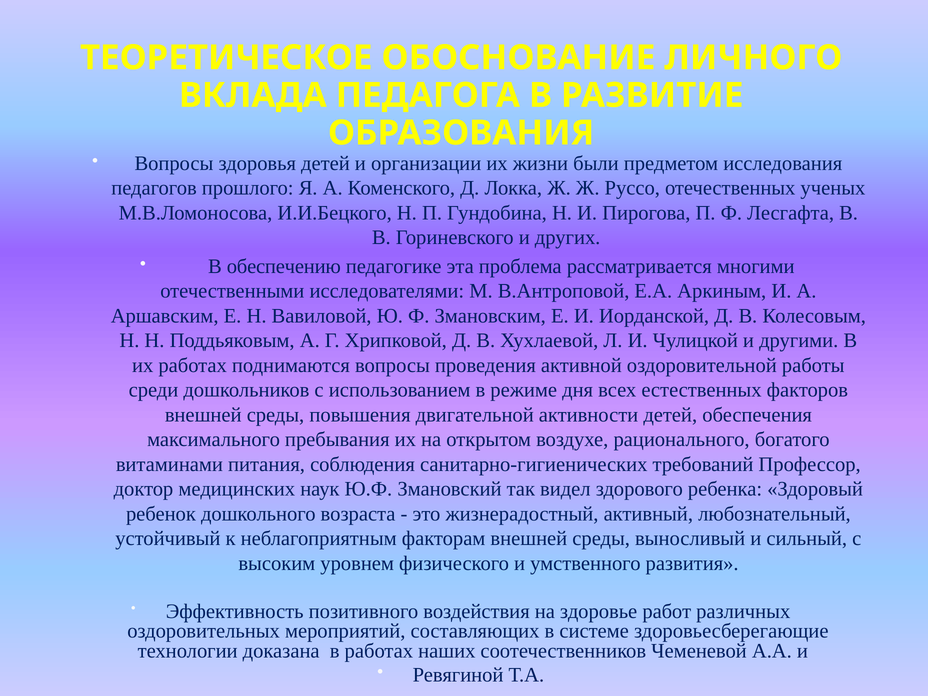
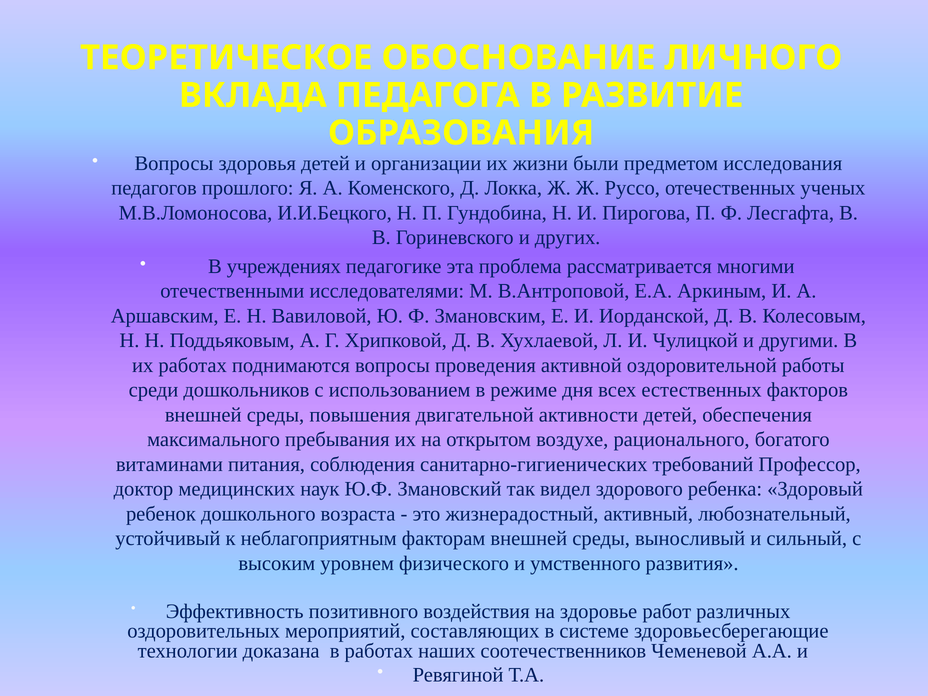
обеспечению: обеспечению -> учреждениях (284, 266)
